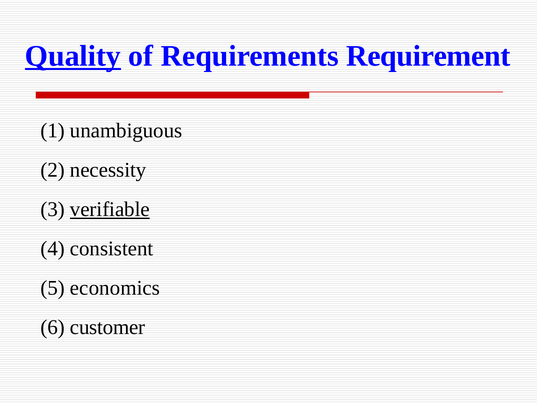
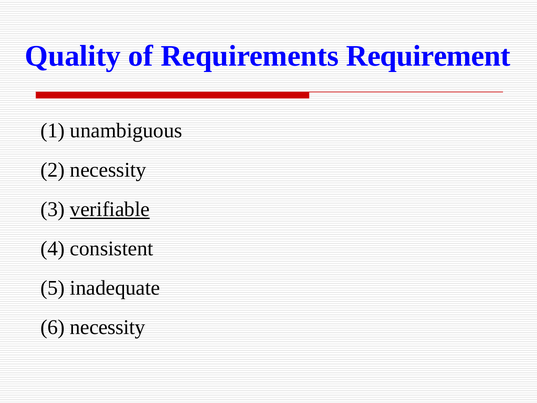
Quality underline: present -> none (73, 56)
economics: economics -> inadequate (115, 288)
6 customer: customer -> necessity (108, 327)
